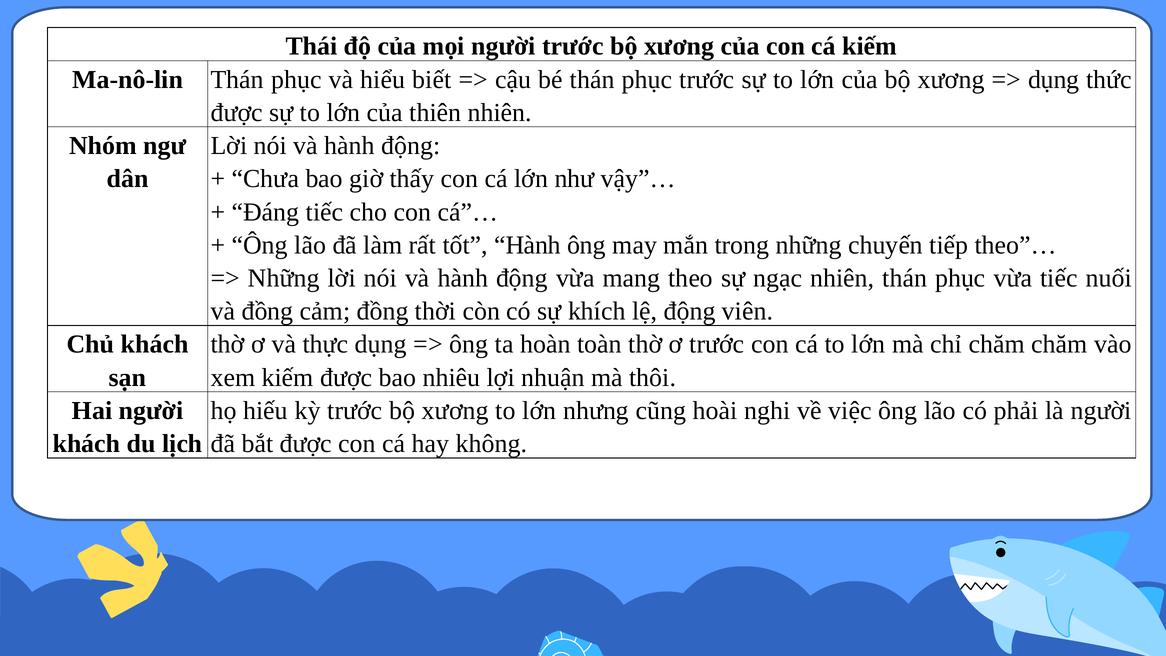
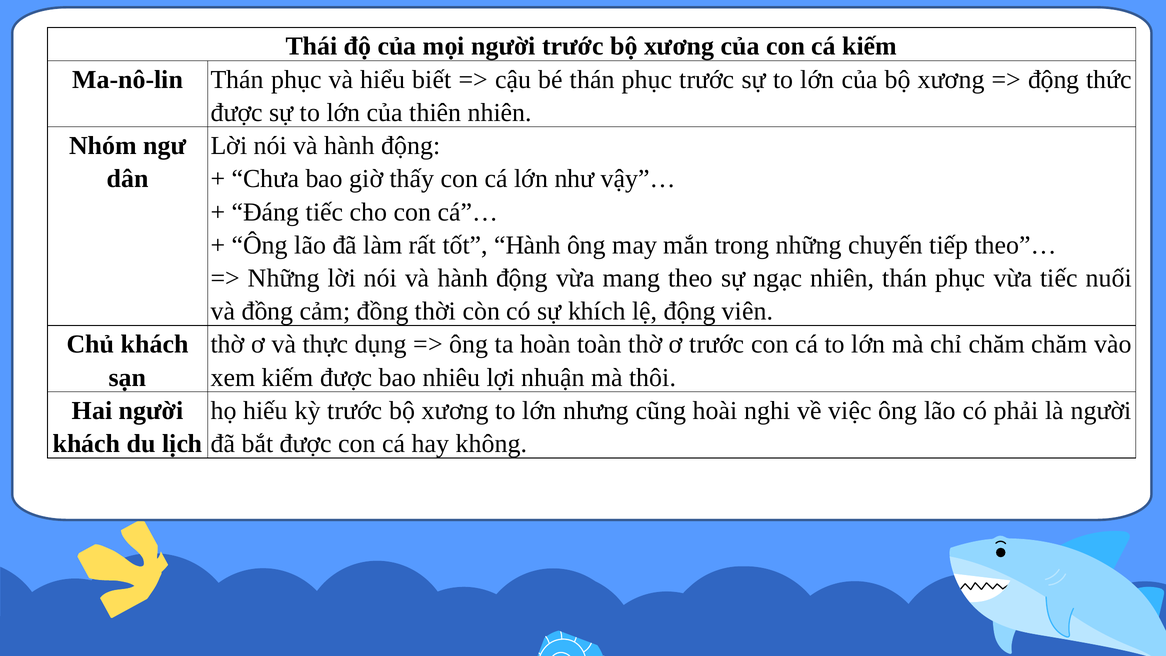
dụng: dụng -> động (1054, 79)
